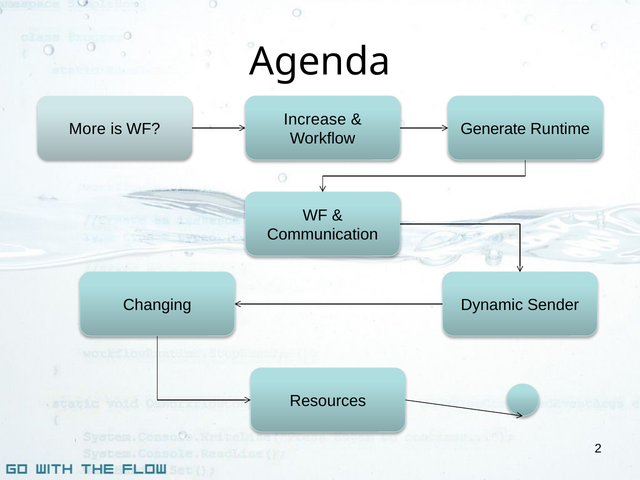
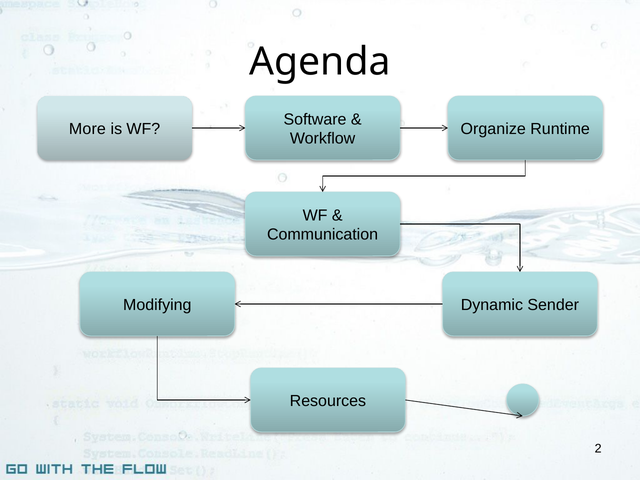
Increase: Increase -> Software (315, 119)
Generate: Generate -> Organize (493, 129)
Changing: Changing -> Modifying (157, 305)
